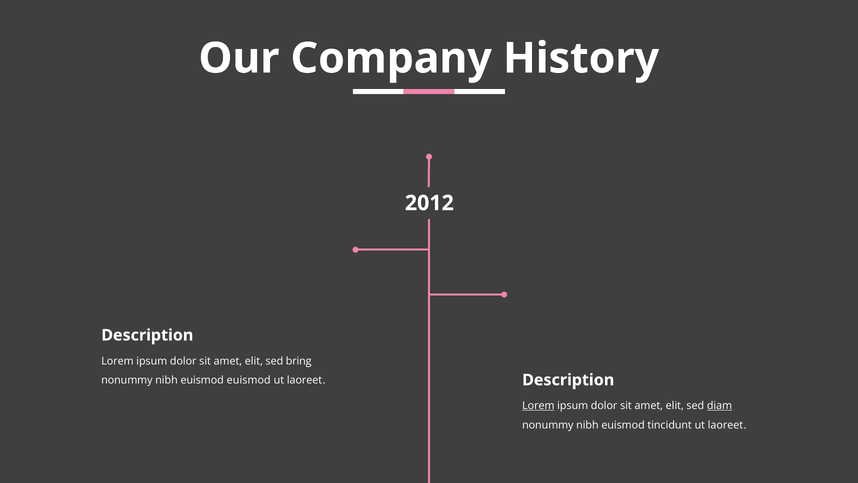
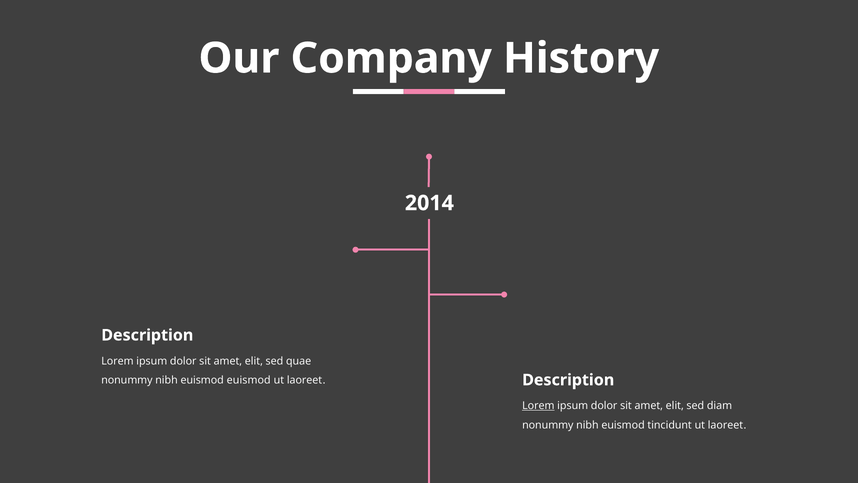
2012: 2012 -> 2014 (429, 203)
bring: bring -> quae (299, 361)
diam underline: present -> none (720, 405)
